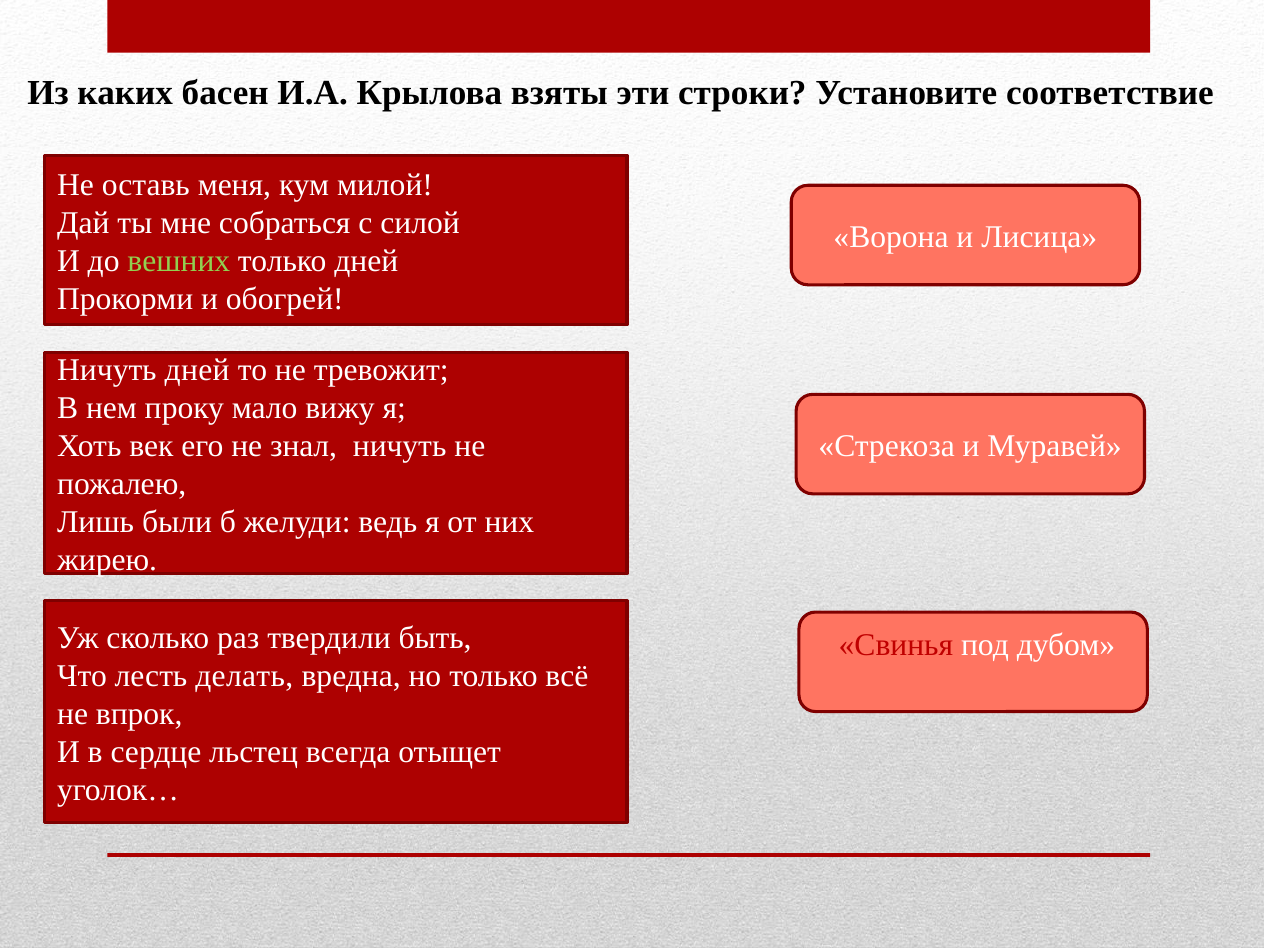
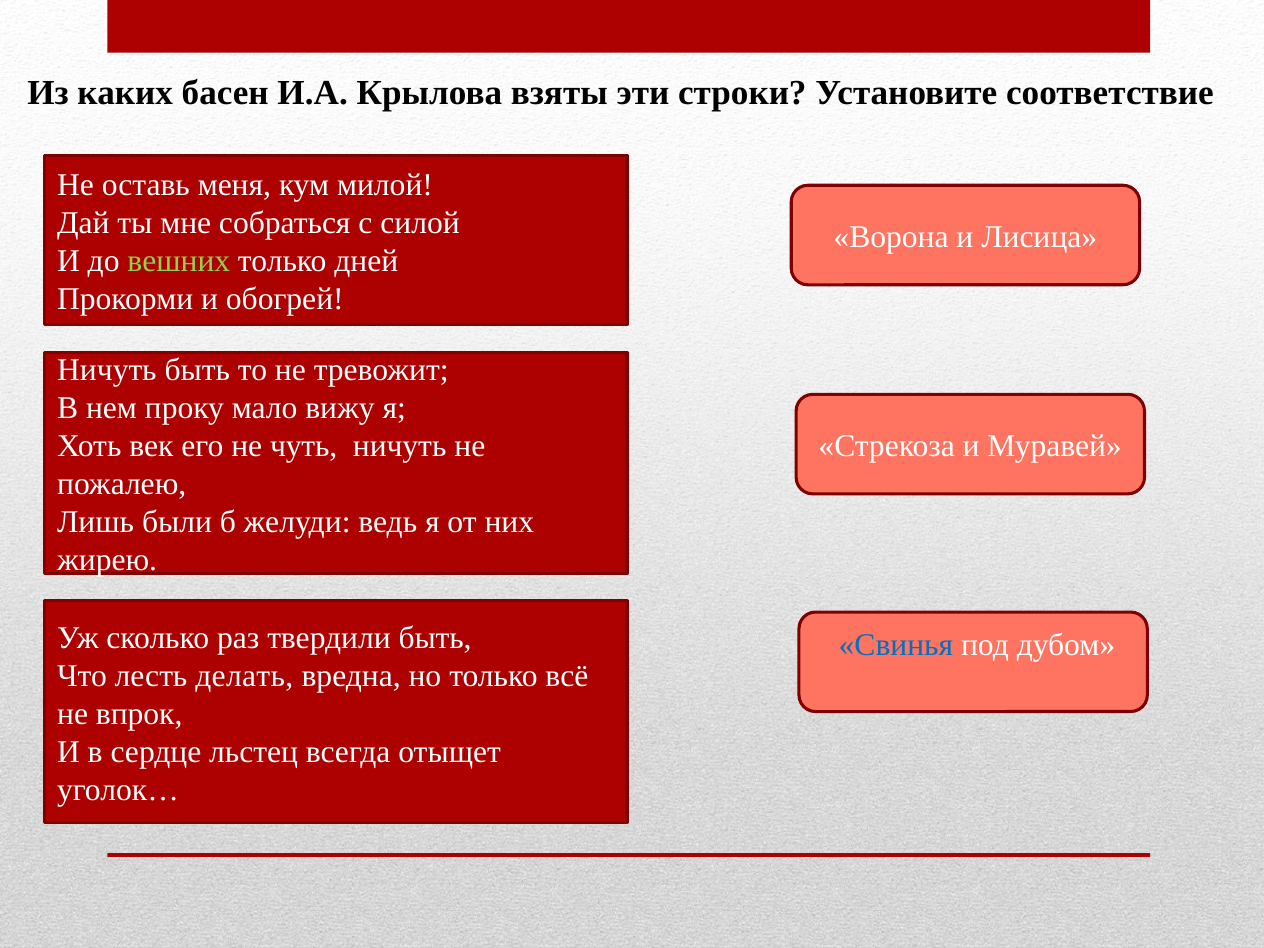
Ничуть дней: дней -> быть (197, 370)
знал: знал -> чуть (304, 446)
Свинья colour: red -> blue (896, 645)
